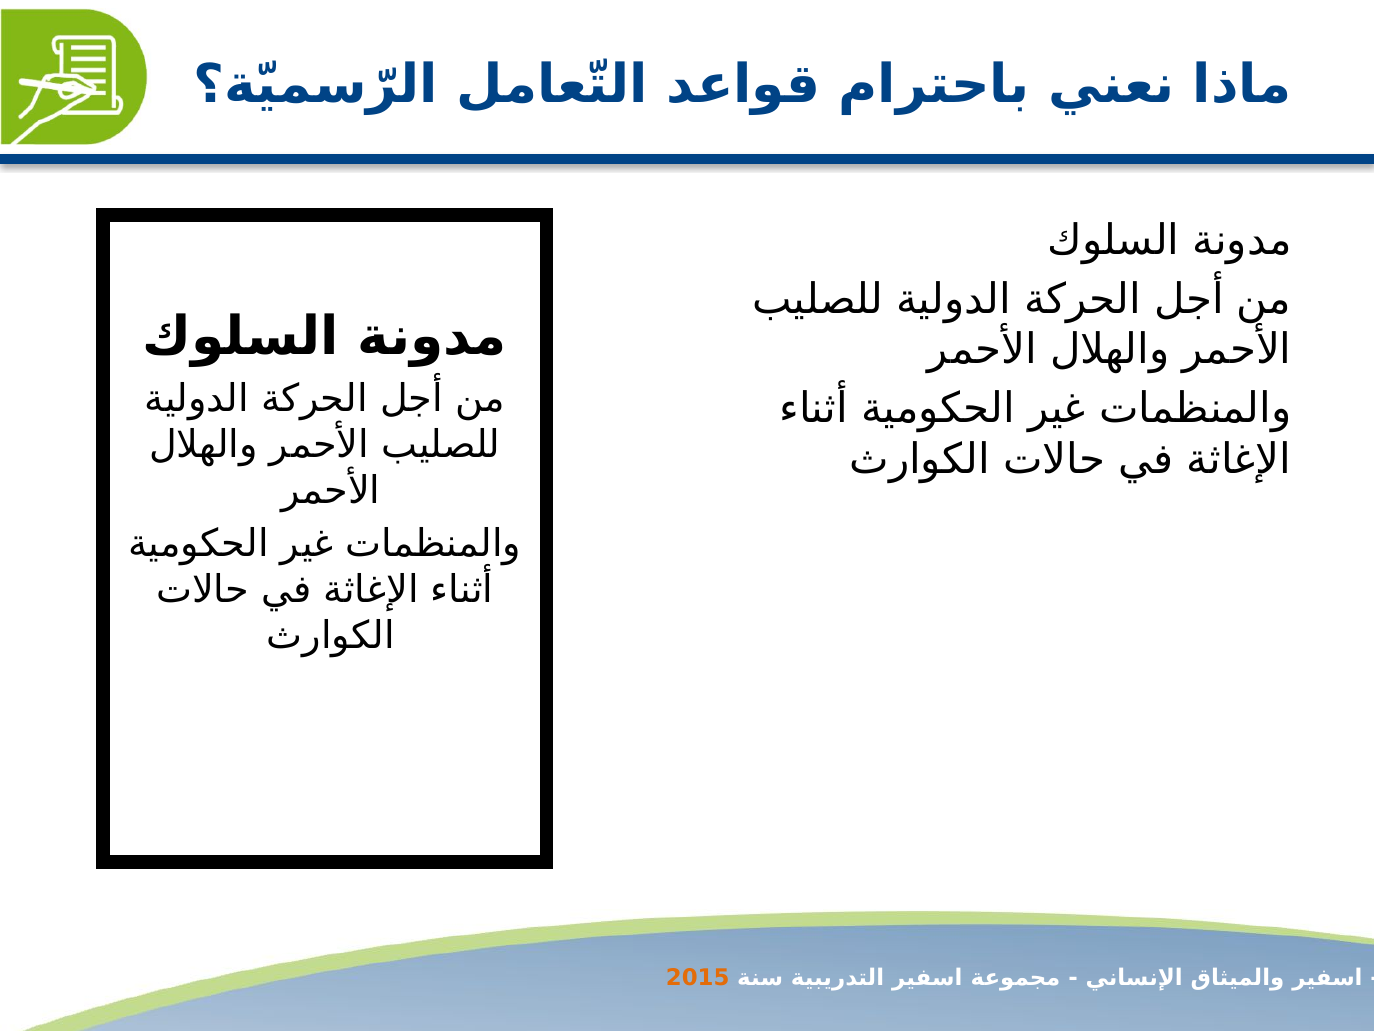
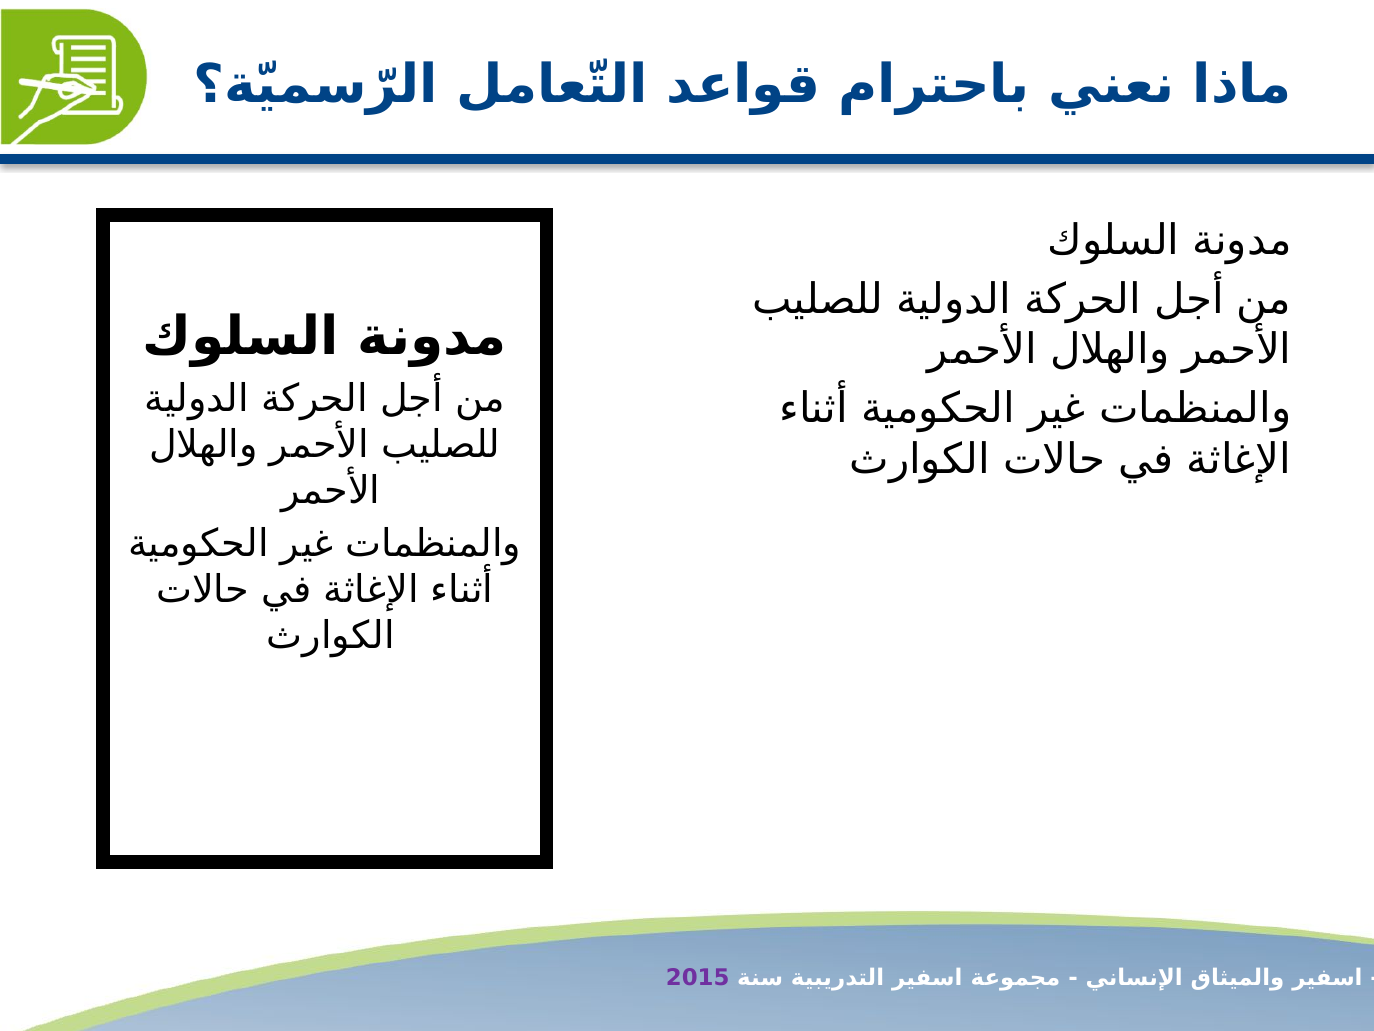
2015 colour: orange -> purple (698, 977)
